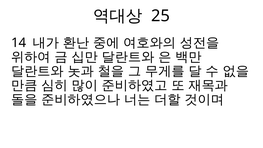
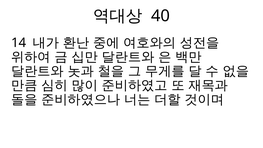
25: 25 -> 40 (161, 16)
